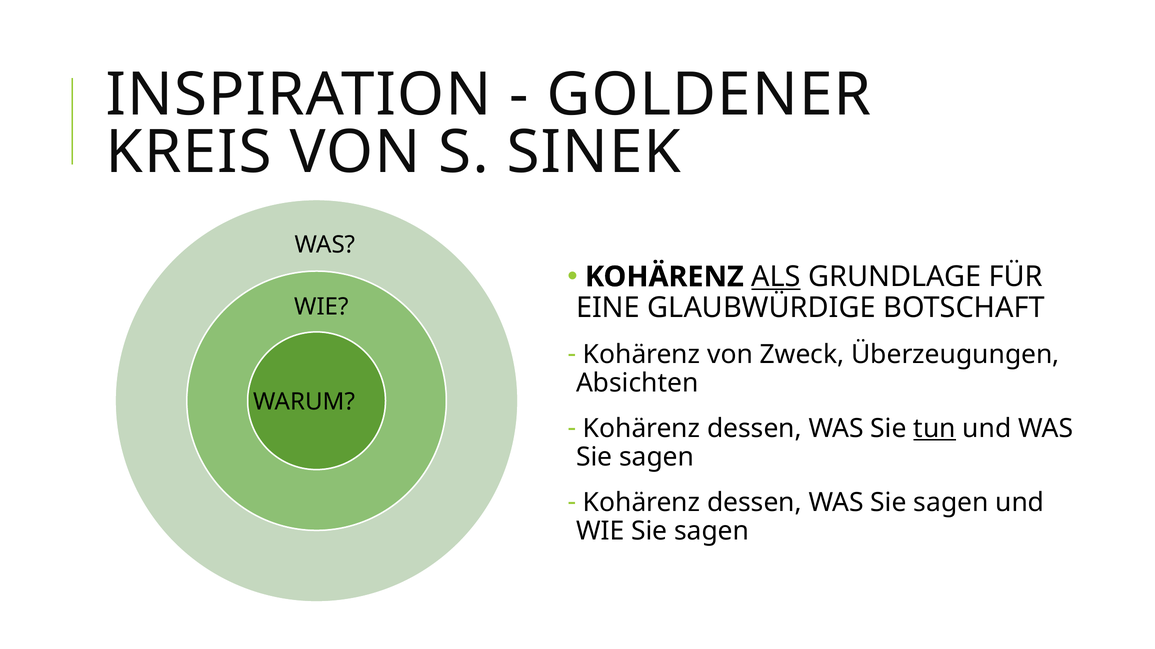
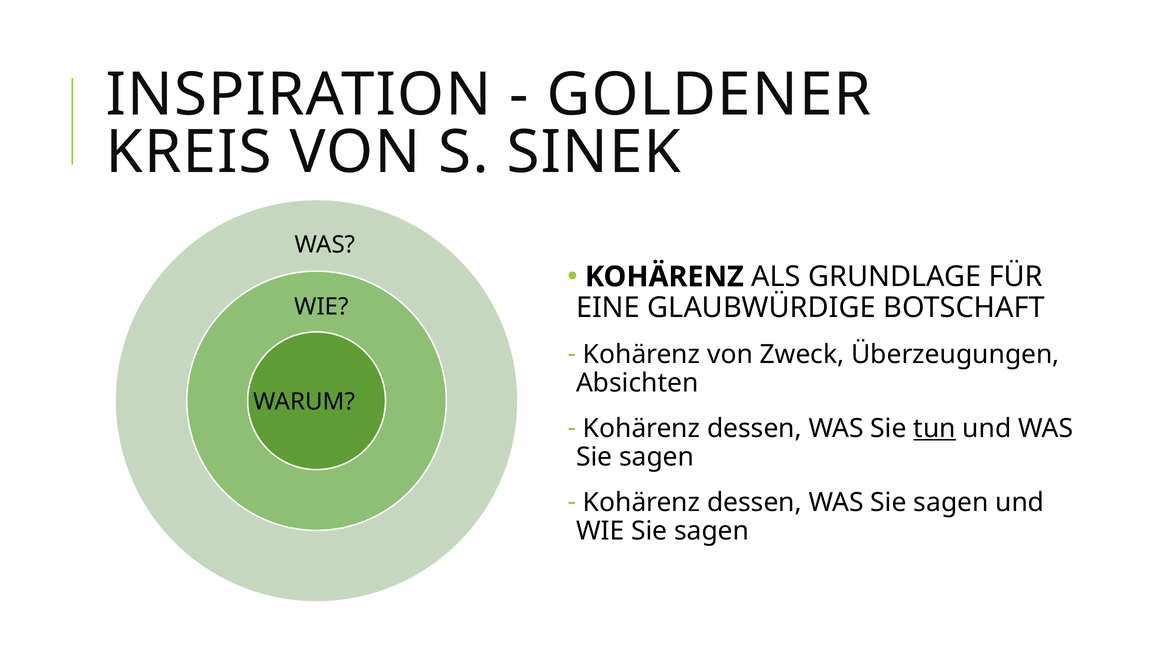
ALS underline: present -> none (776, 277)
